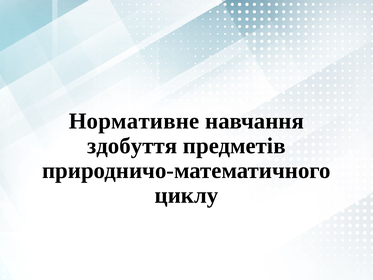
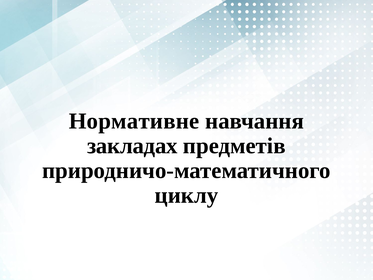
здобуття: здобуття -> закладах (132, 146)
